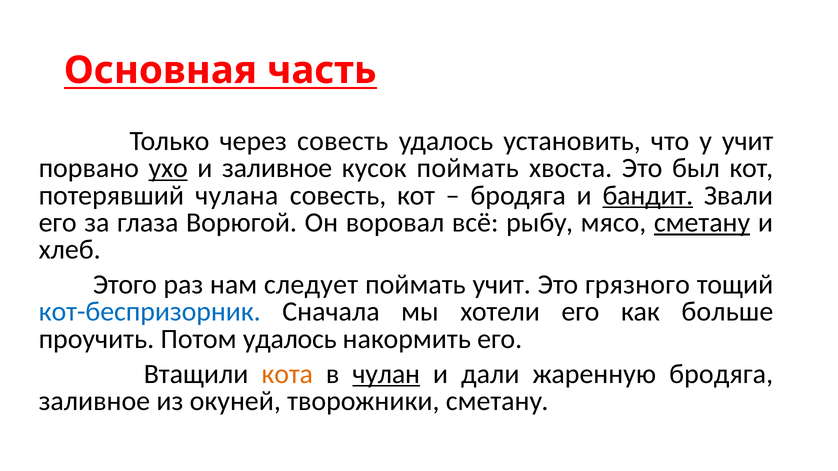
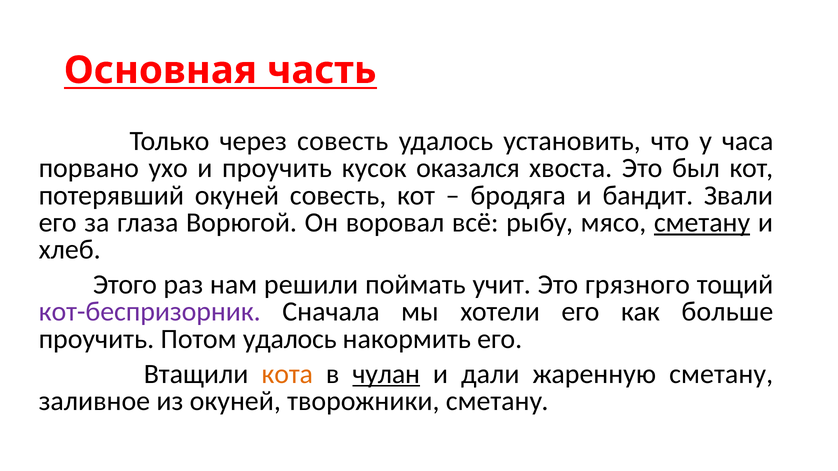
у учит: учит -> часа (748, 141)
ухо underline: present -> none (168, 168)
и заливное: заливное -> проучить (277, 168)
кусок поймать: поймать -> оказался (468, 168)
потерявший чулана: чулана -> окуней (237, 195)
бандит underline: present -> none (648, 195)
следует: следует -> решили (311, 285)
кот-беспризорник colour: blue -> purple (150, 312)
жаренную бродяга: бродяга -> сметану (721, 374)
